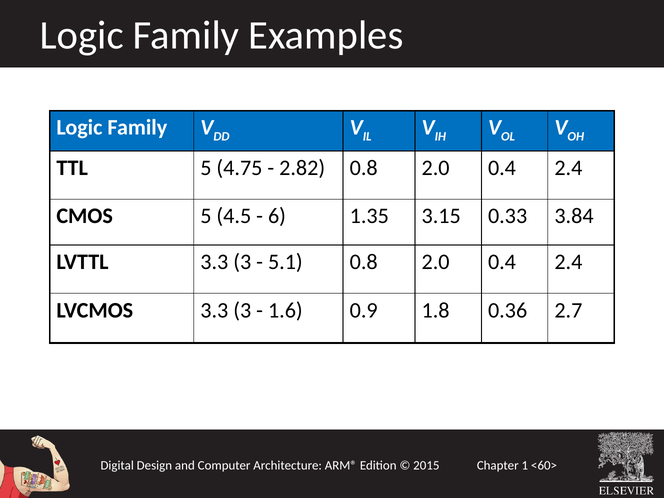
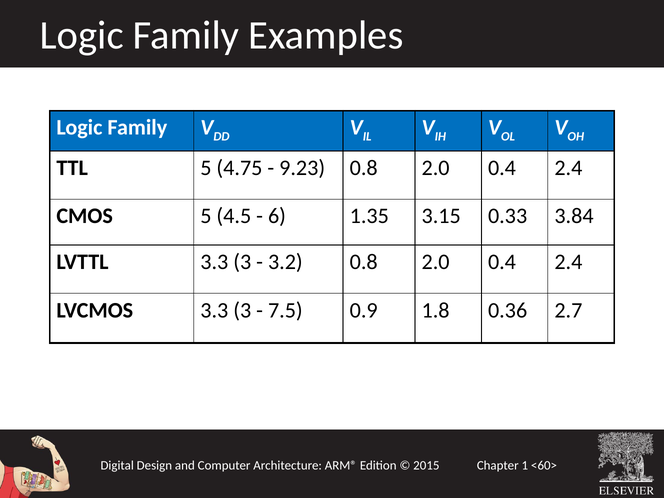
2.82: 2.82 -> 9.23 (302, 168)
5.1: 5.1 -> 3.2 (285, 262)
1.6: 1.6 -> 7.5 (285, 310)
